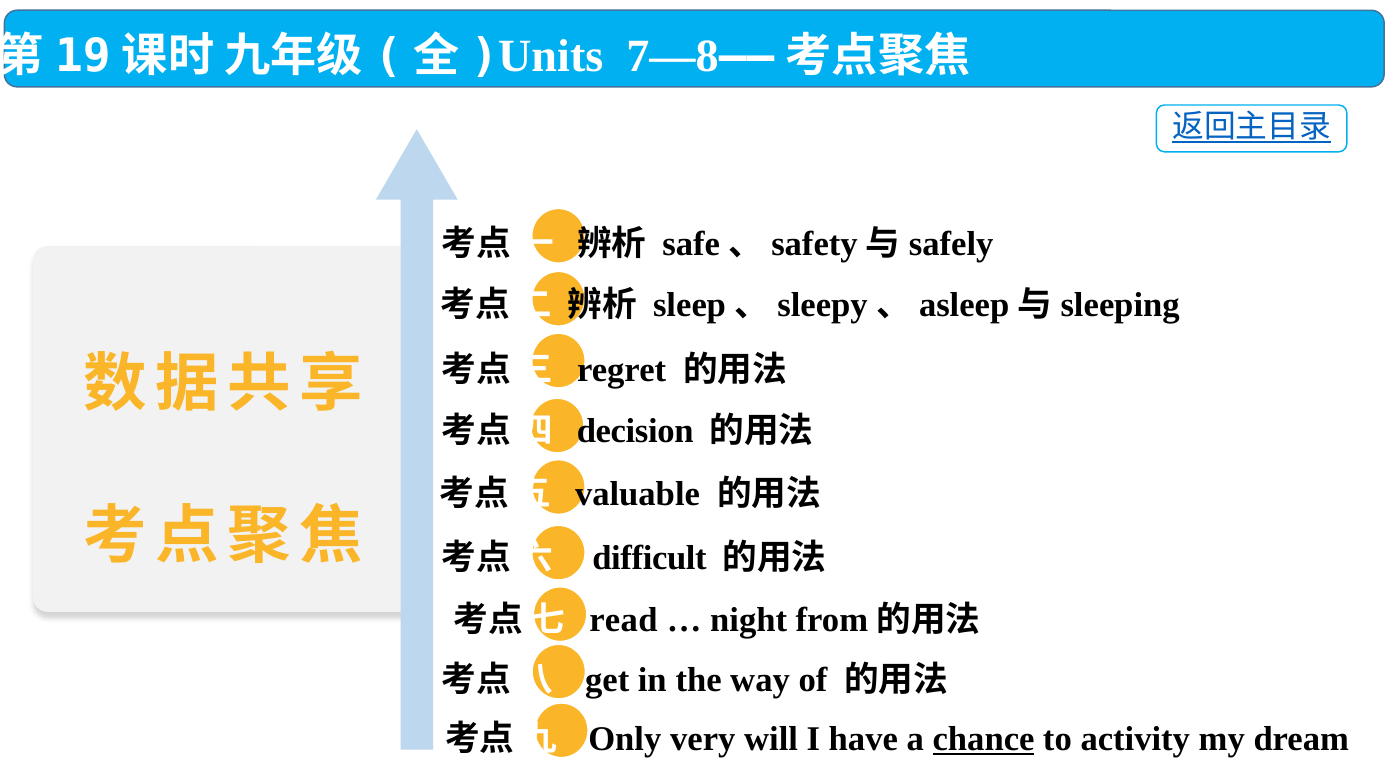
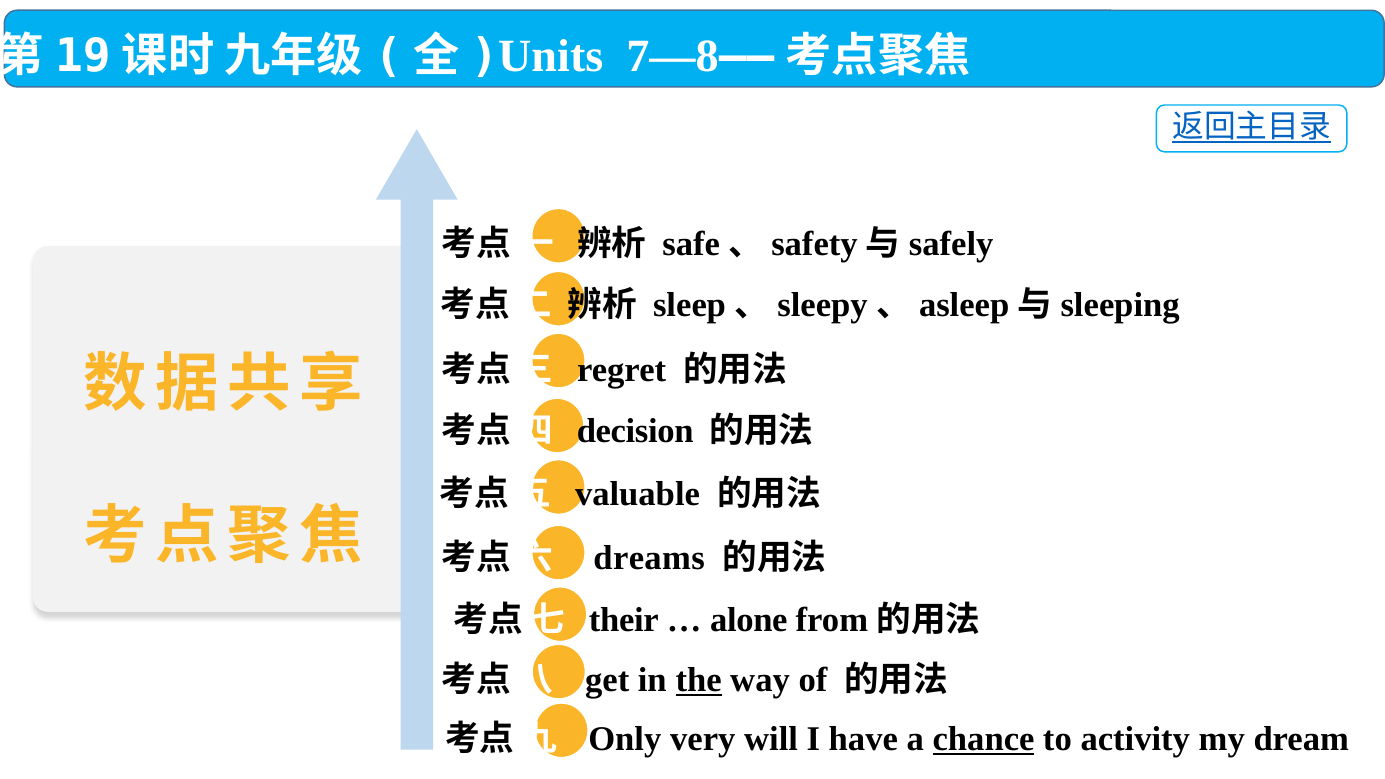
difficult: difficult -> dreams (649, 559)
read: read -> their (624, 620)
night: night -> alone (749, 620)
the underline: none -> present (699, 680)
